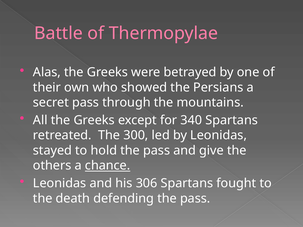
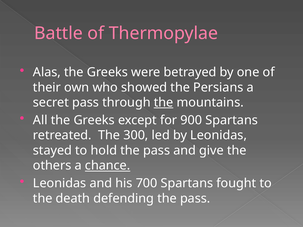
the underline: none -> present (164, 103)
340: 340 -> 900 (191, 120)
306: 306 -> 700 (147, 183)
